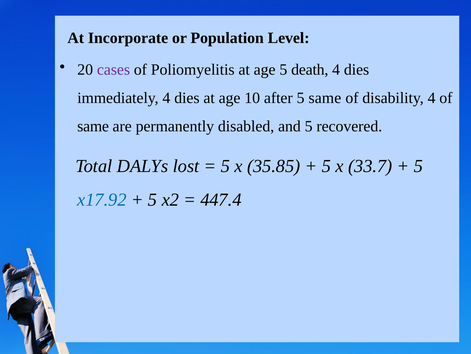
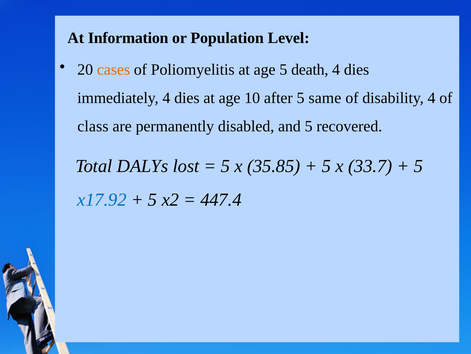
Incorporate: Incorporate -> Information (128, 38)
cases colour: purple -> orange (113, 69)
same: same -> class (93, 126)
